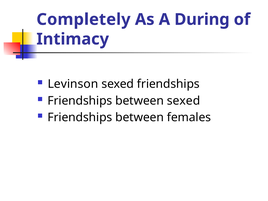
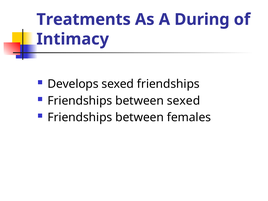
Completely: Completely -> Treatments (84, 19)
Levinson: Levinson -> Develops (73, 84)
